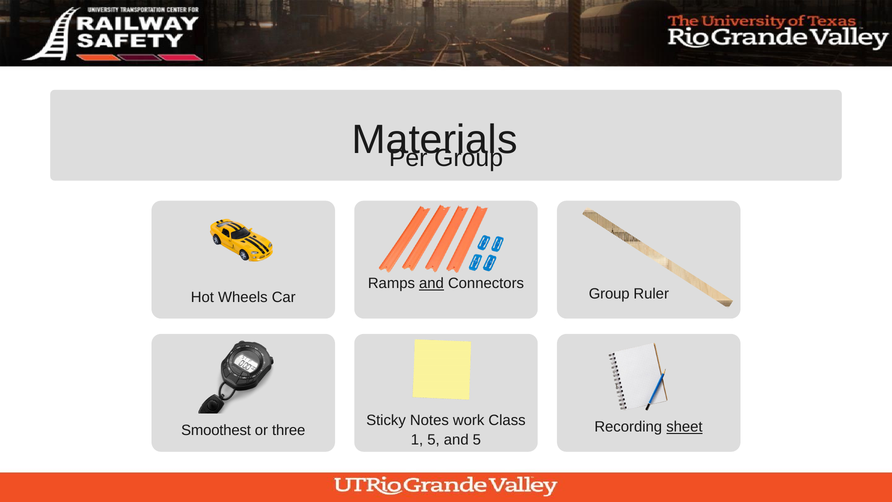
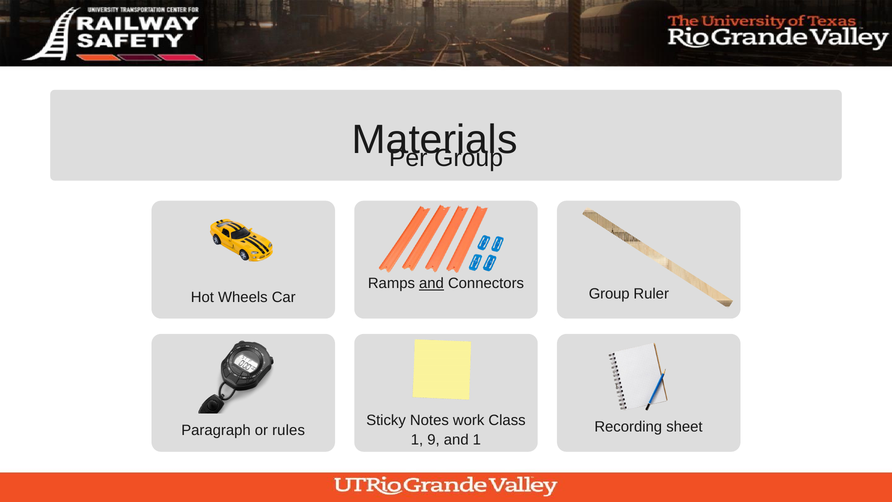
sheet underline: present -> none (684, 427)
Smoothest: Smoothest -> Paragraph (216, 430)
three: three -> rules (289, 430)
1 5: 5 -> 9 (434, 440)
and 5: 5 -> 1 (477, 440)
